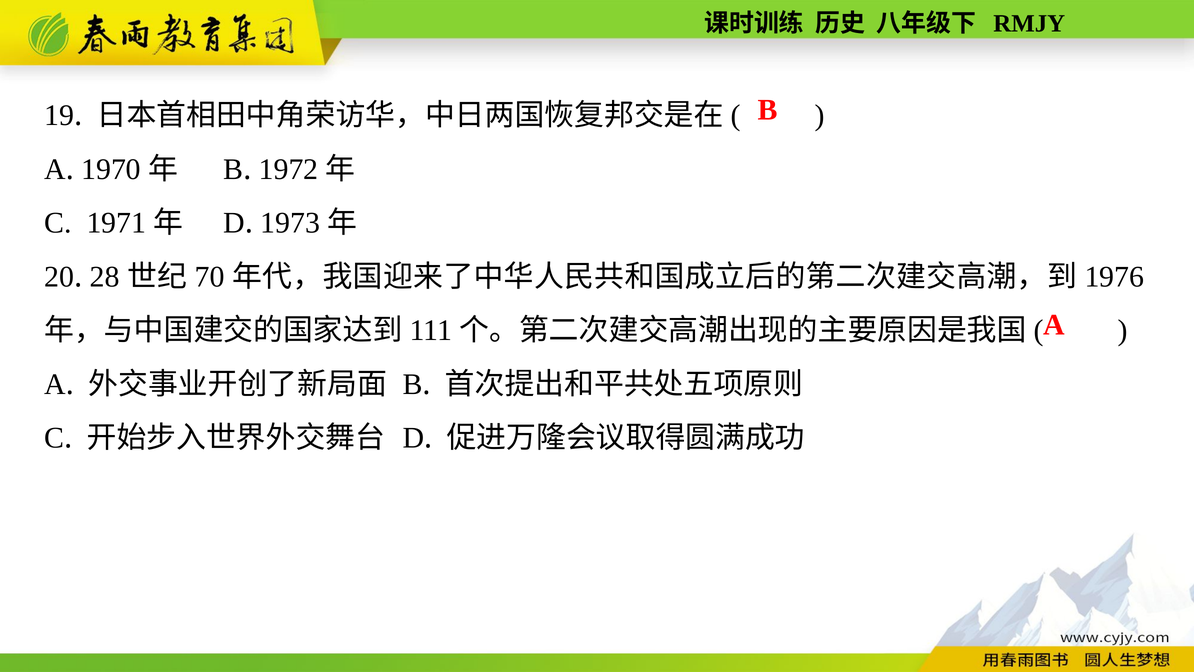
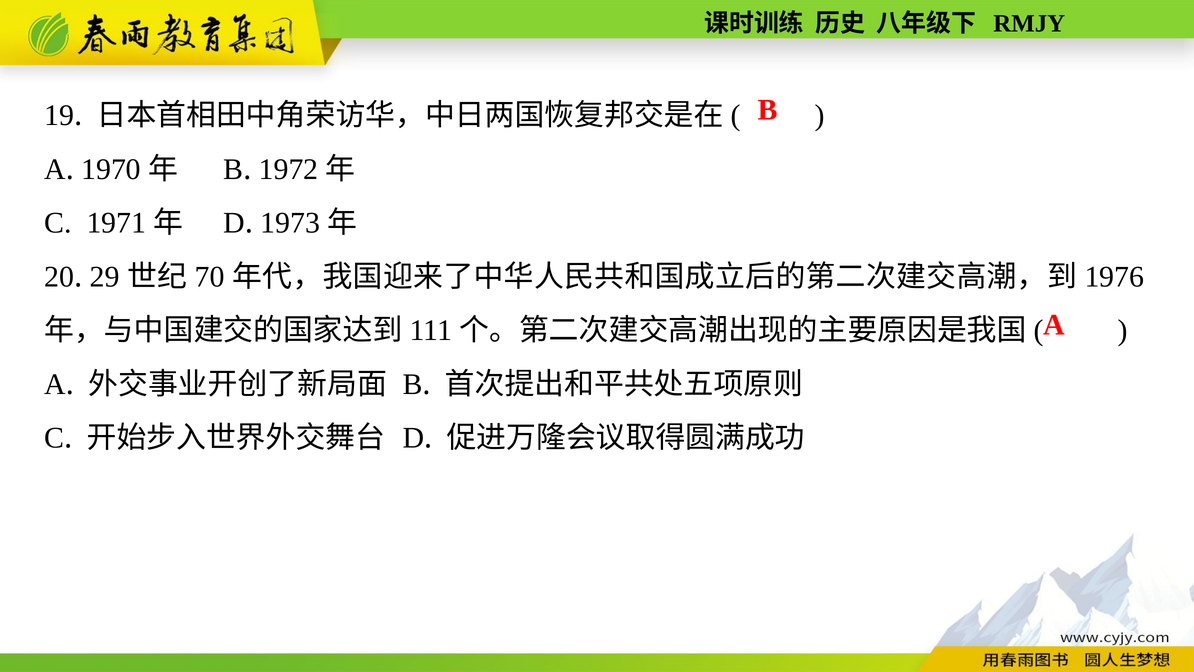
28: 28 -> 29 (105, 277)
